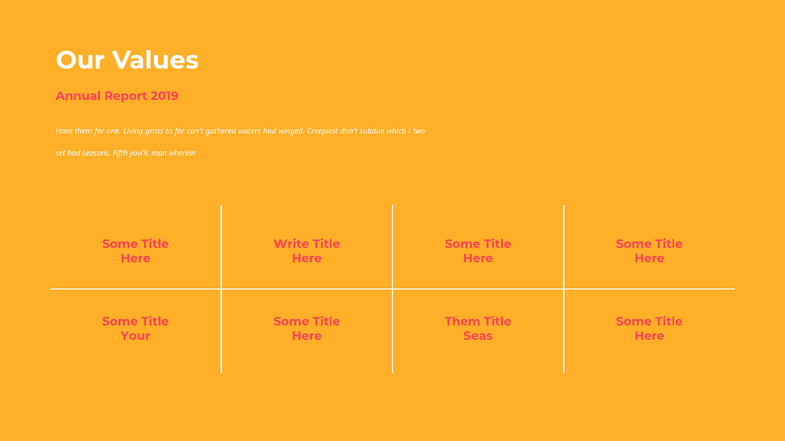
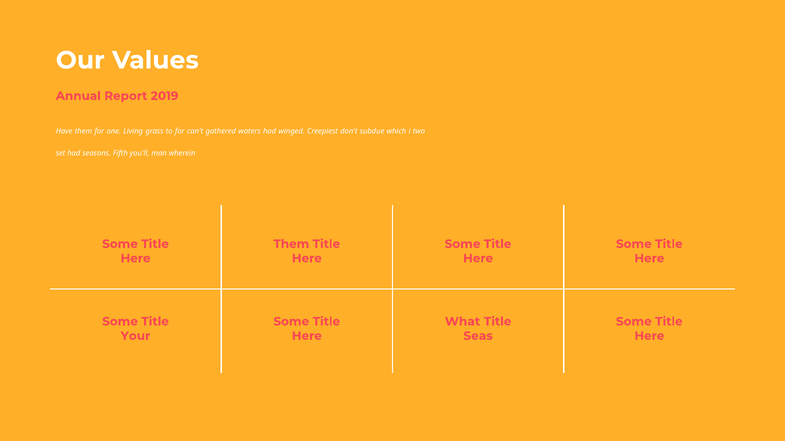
Write: Write -> Them (291, 244)
Them: Them -> What (463, 322)
